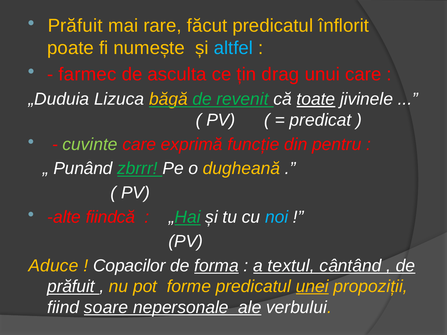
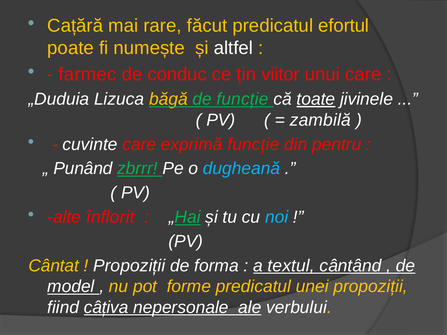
Prăfuit: Prăfuit -> Cațără (75, 26)
înflorit: înflorit -> efortul (344, 26)
altfel colour: light blue -> white (233, 48)
asculta: asculta -> conduc (177, 74)
drag: drag -> viitor (281, 74)
de revenit: revenit -> funcție (243, 99)
predicat: predicat -> zambilă (320, 120)
cuvinte colour: light green -> white (90, 144)
dugheană colour: yellow -> light blue (242, 169)
fiindcă: fiindcă -> înflorit (110, 217)
Aduce: Aduce -> Cântat (54, 266)
Copacilor: Copacilor -> Propoziții (129, 266)
forma underline: present -> none (217, 266)
prăfuit: prăfuit -> model (71, 287)
unei underline: present -> none (312, 287)
soare: soare -> câțiva (106, 308)
